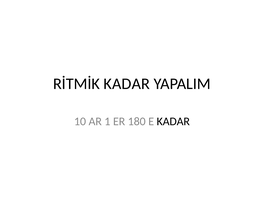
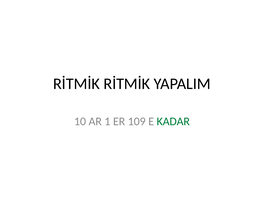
RİTMİK KADAR: KADAR -> RİTMİK (127, 84)
180: 180 -> 109 (137, 121)
KADAR colour: black -> green (173, 121)
